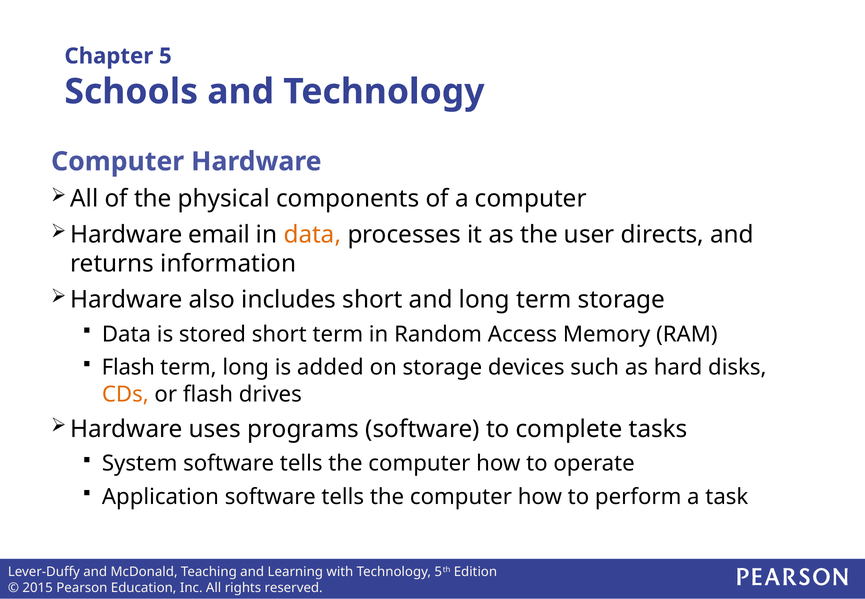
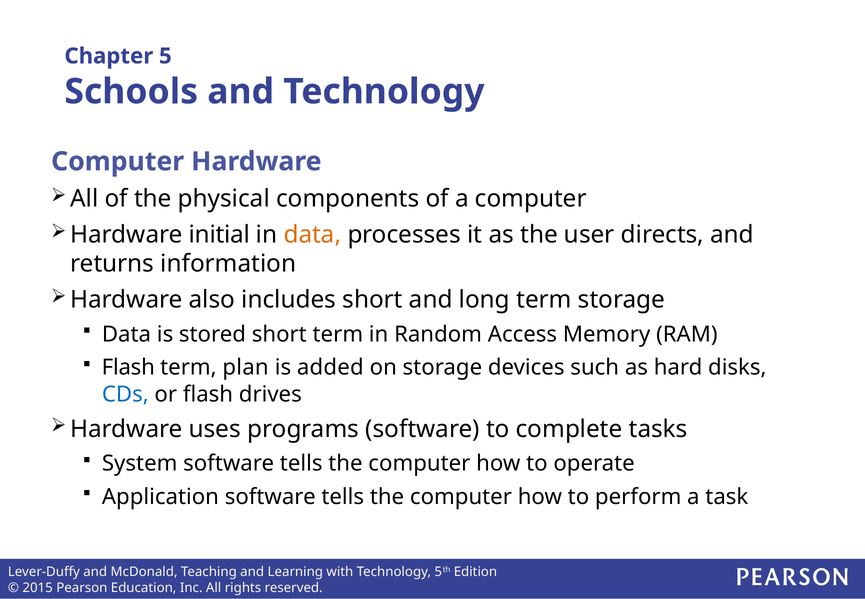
email: email -> initial (219, 235)
term long: long -> plan (246, 367)
CDs colour: orange -> blue (125, 394)
